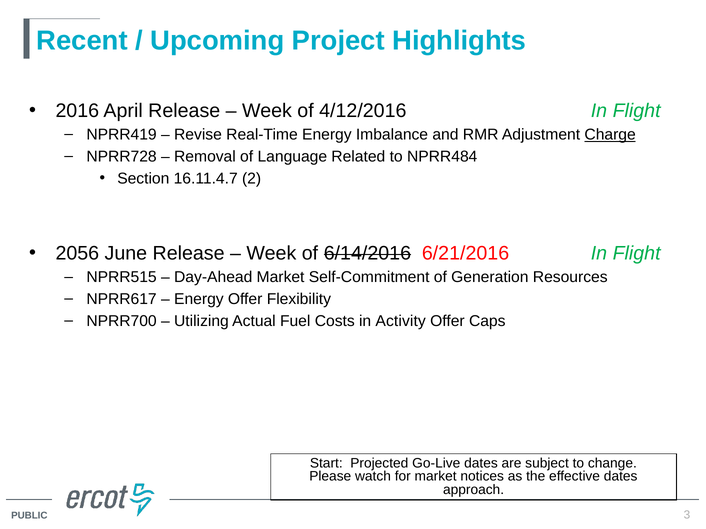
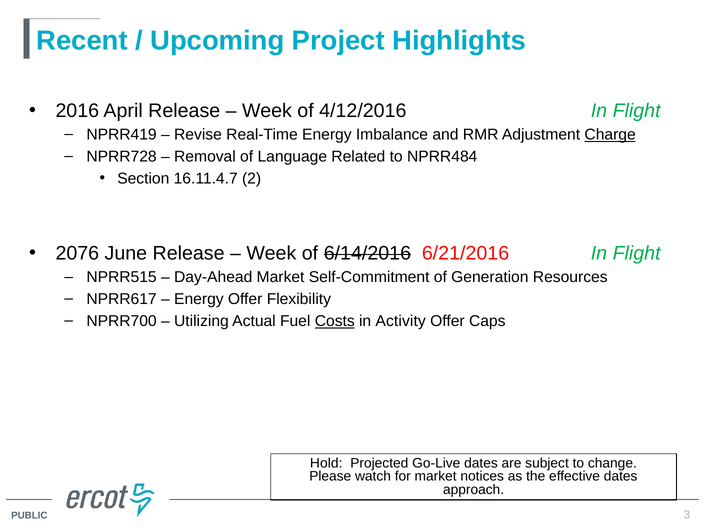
2056: 2056 -> 2076 (77, 254)
Costs underline: none -> present (335, 321)
Start: Start -> Hold (326, 464)
